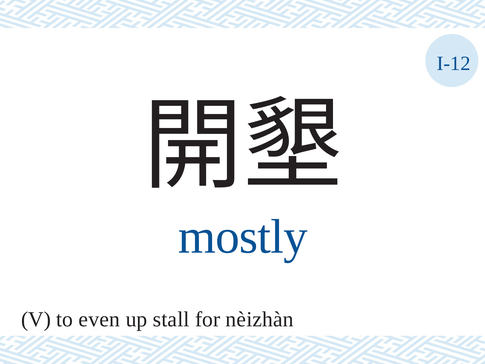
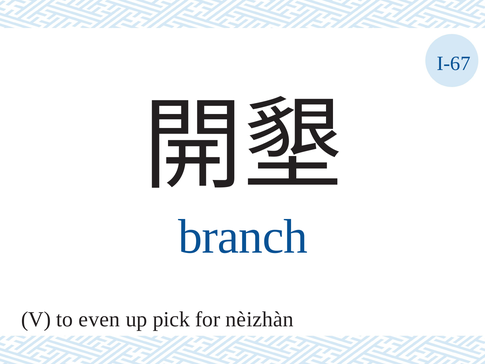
I-12: I-12 -> I-67 (454, 64)
mostly: mostly -> branch (243, 237)
stall: stall -> pick (171, 319)
